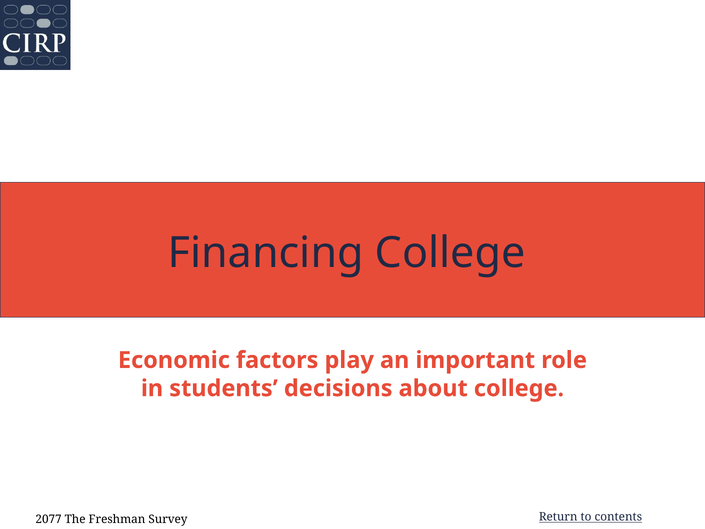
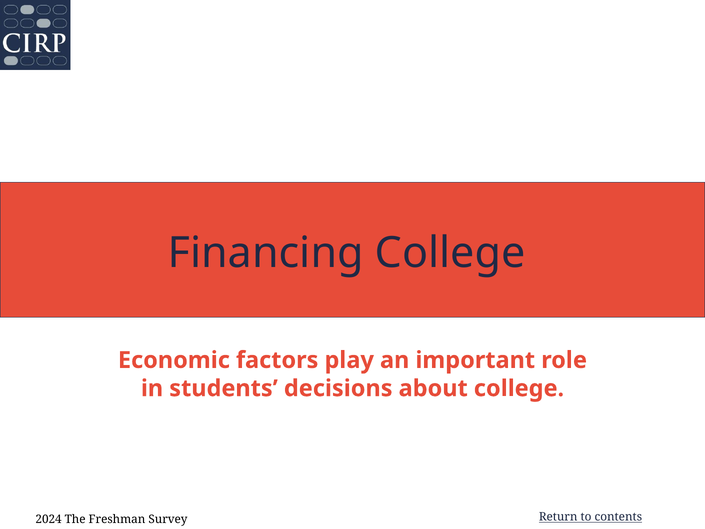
2077: 2077 -> 2024 (49, 519)
